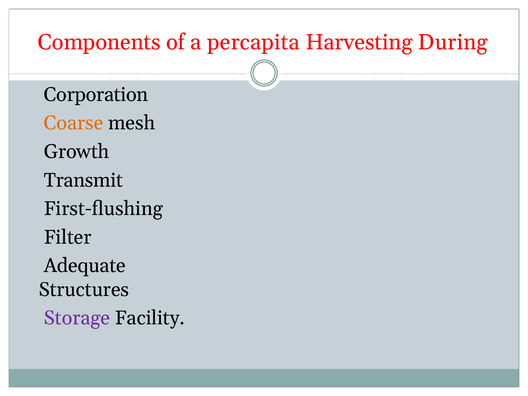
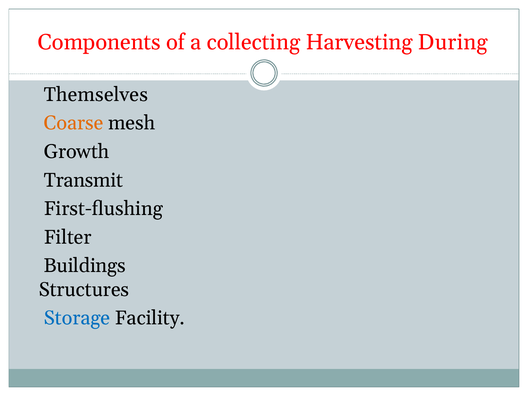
percapita: percapita -> collecting (253, 42)
Corporation: Corporation -> Themselves (96, 95)
Adequate: Adequate -> Buildings (85, 266)
Storage colour: purple -> blue (77, 318)
